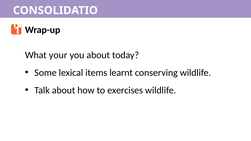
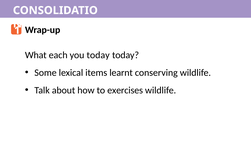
your: your -> each (58, 55)
you about: about -> today (98, 55)
